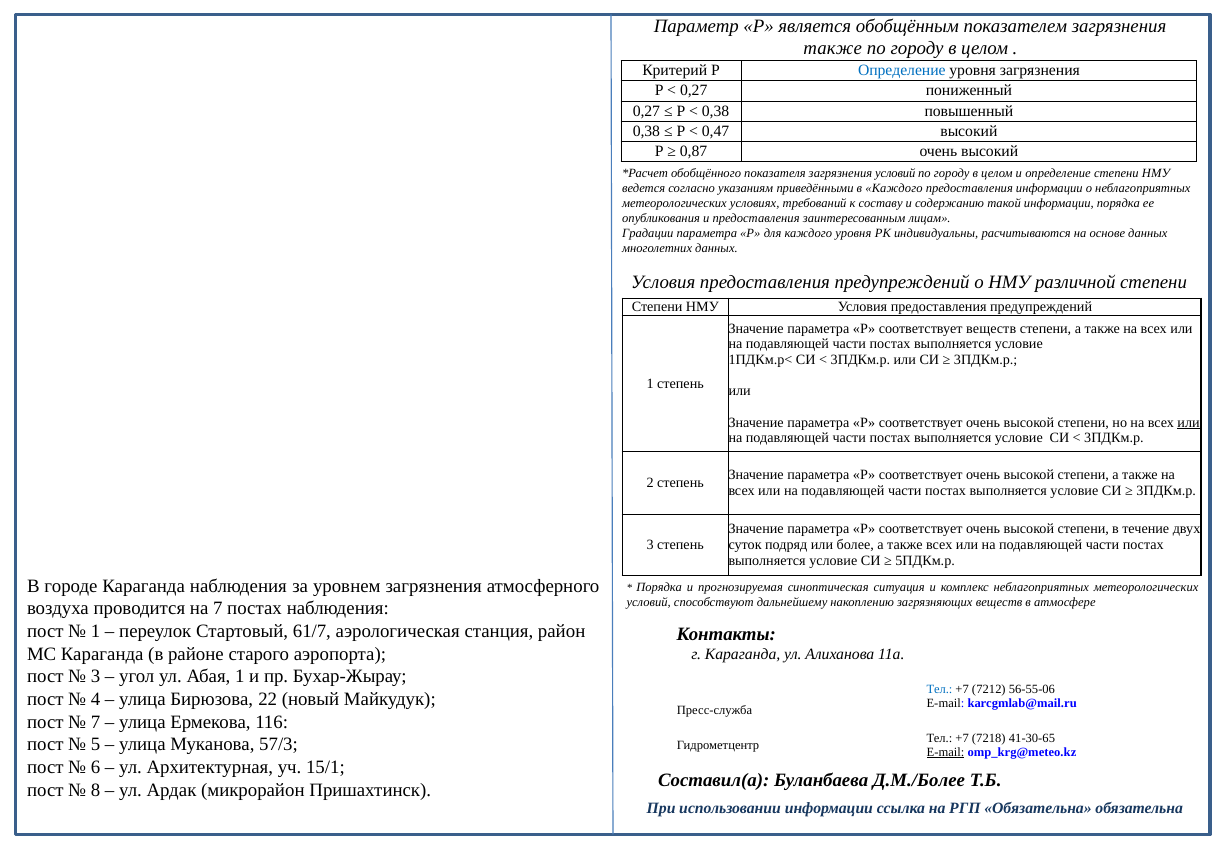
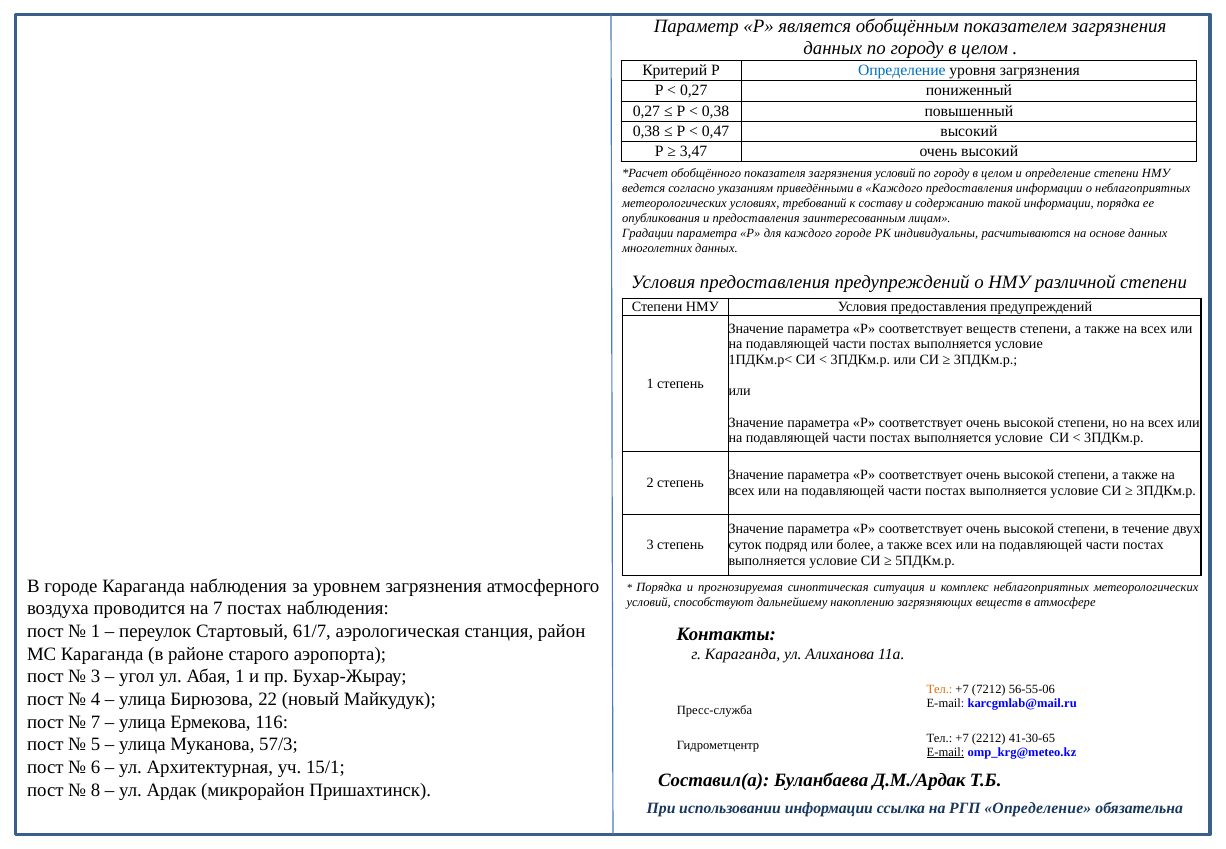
также: также -> данных (833, 49)
0,87: 0,87 -> 3,47 (694, 151)
каждого уровня: уровня -> городе (853, 234)
или underline: present -> none (1189, 422)
Тел colour: blue -> orange (940, 689)
7218: 7218 -> 2212 (989, 738)
Д.М./Более: Д.М./Более -> Д.М./Ардак (919, 781)
РГП Обязательна: Обязательна -> Определение (1038, 808)
